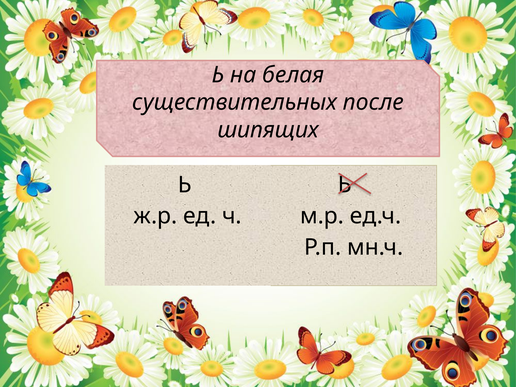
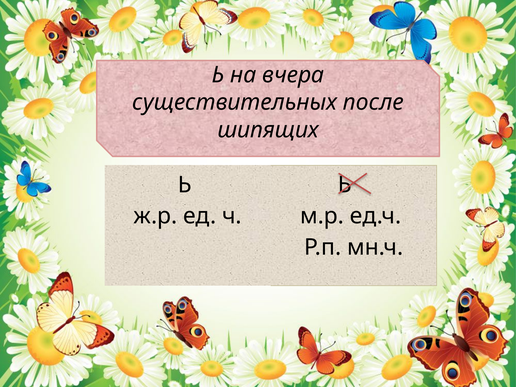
белая: белая -> вчера (293, 75)
